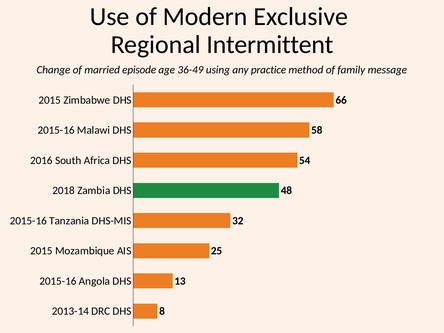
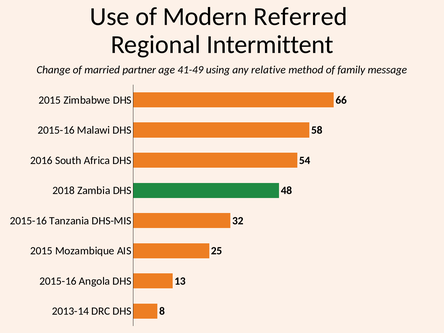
Exclusive: Exclusive -> Referred (301, 17)
episode: episode -> partner (139, 70)
36-49: 36-49 -> 41-49 (190, 70)
practice: practice -> relative (268, 70)
